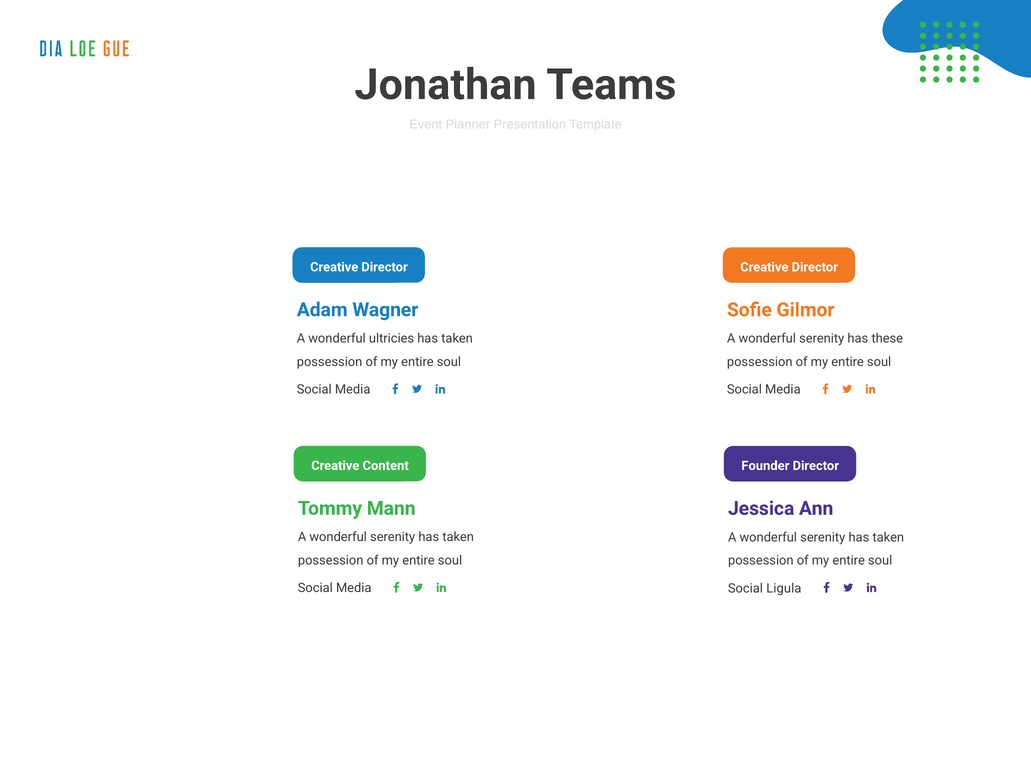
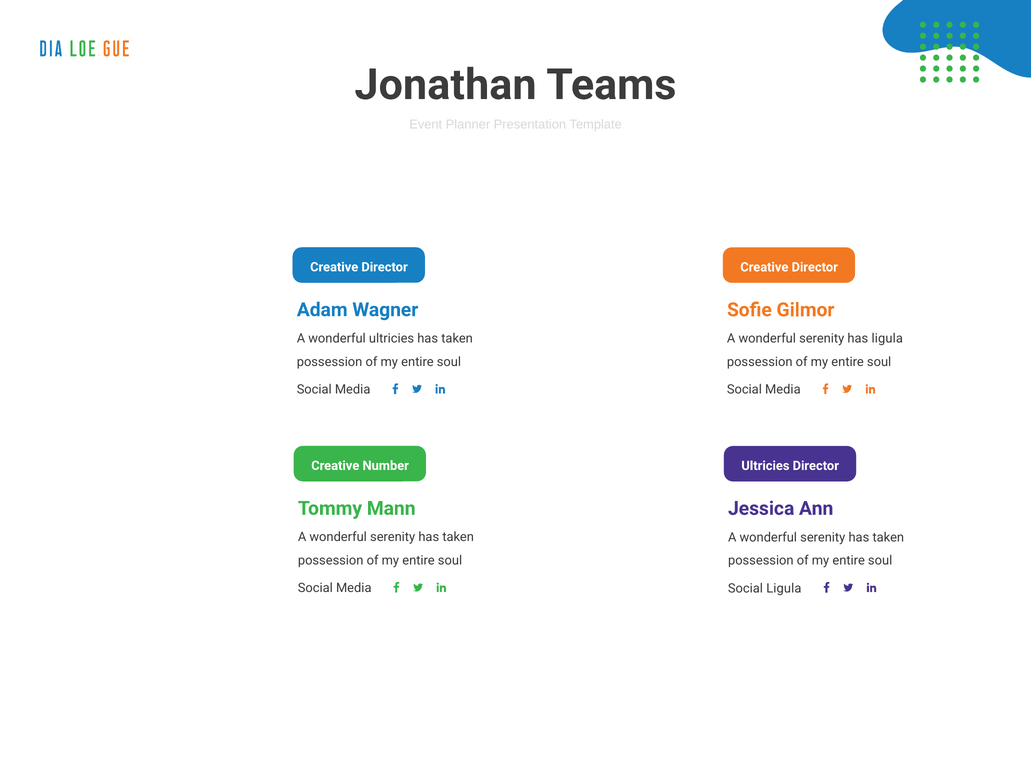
has these: these -> ligula (887, 339)
Content: Content -> Number (386, 466)
Founder: Founder -> Ultricies (765, 466)
